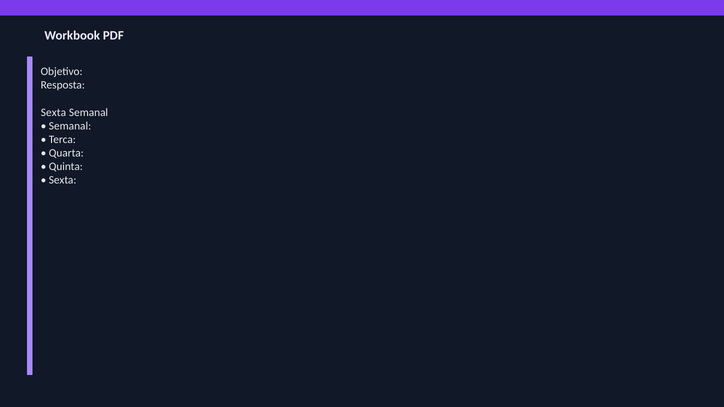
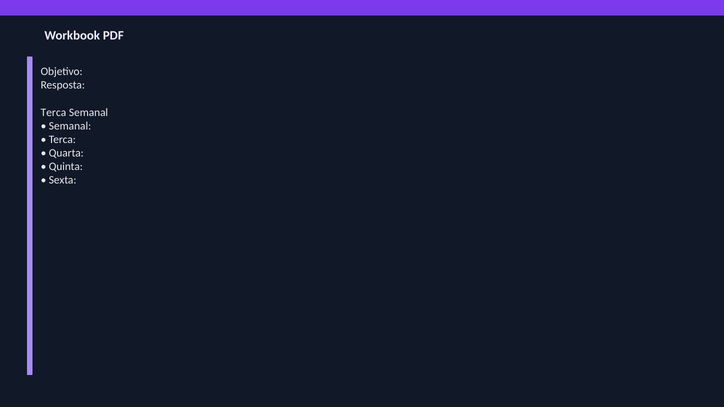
Sexta: Sexta -> Terca (53, 112)
